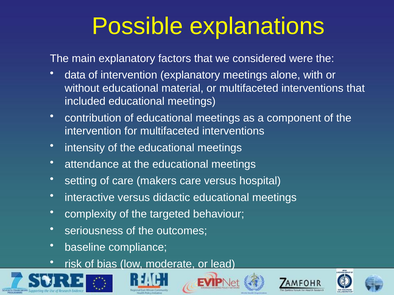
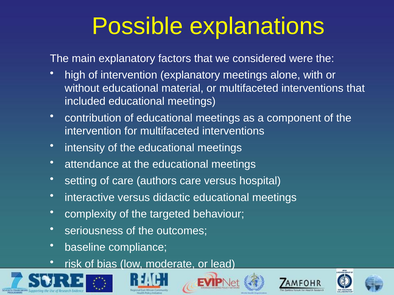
data: data -> high (75, 75)
makers: makers -> authors (157, 181)
